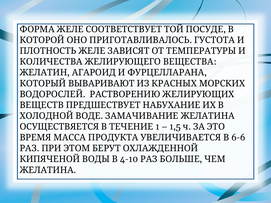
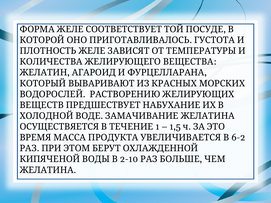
6-6: 6-6 -> 6-2 (238, 138)
4-10: 4-10 -> 2-10 (129, 159)
